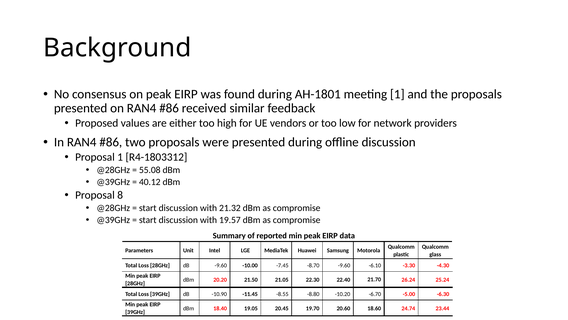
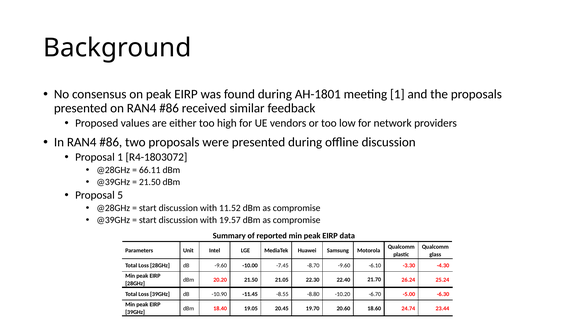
R4-1803312: R4-1803312 -> R4-1803072 (156, 157)
55.08: 55.08 -> 66.11 (150, 170)
40.12: 40.12 -> 21.50 (150, 182)
8: 8 -> 5 (120, 195)
21.32: 21.32 -> 11.52 (230, 208)
